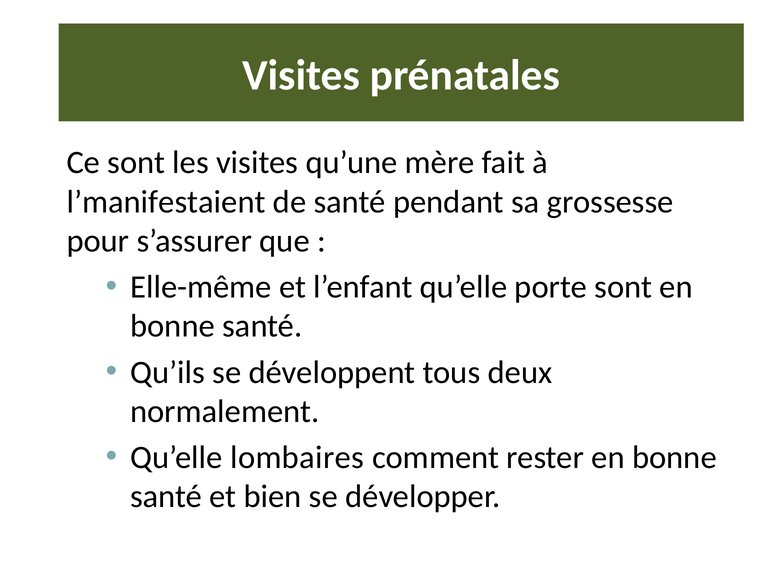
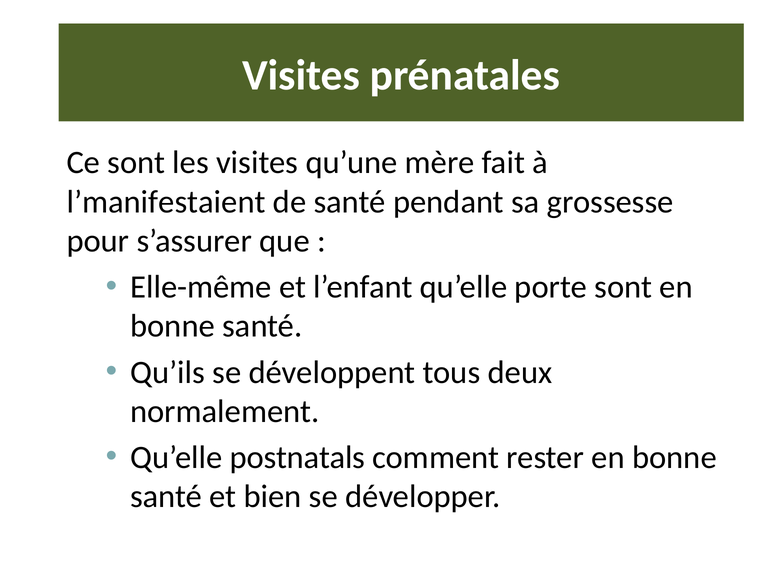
lombaires: lombaires -> postnatals (297, 458)
